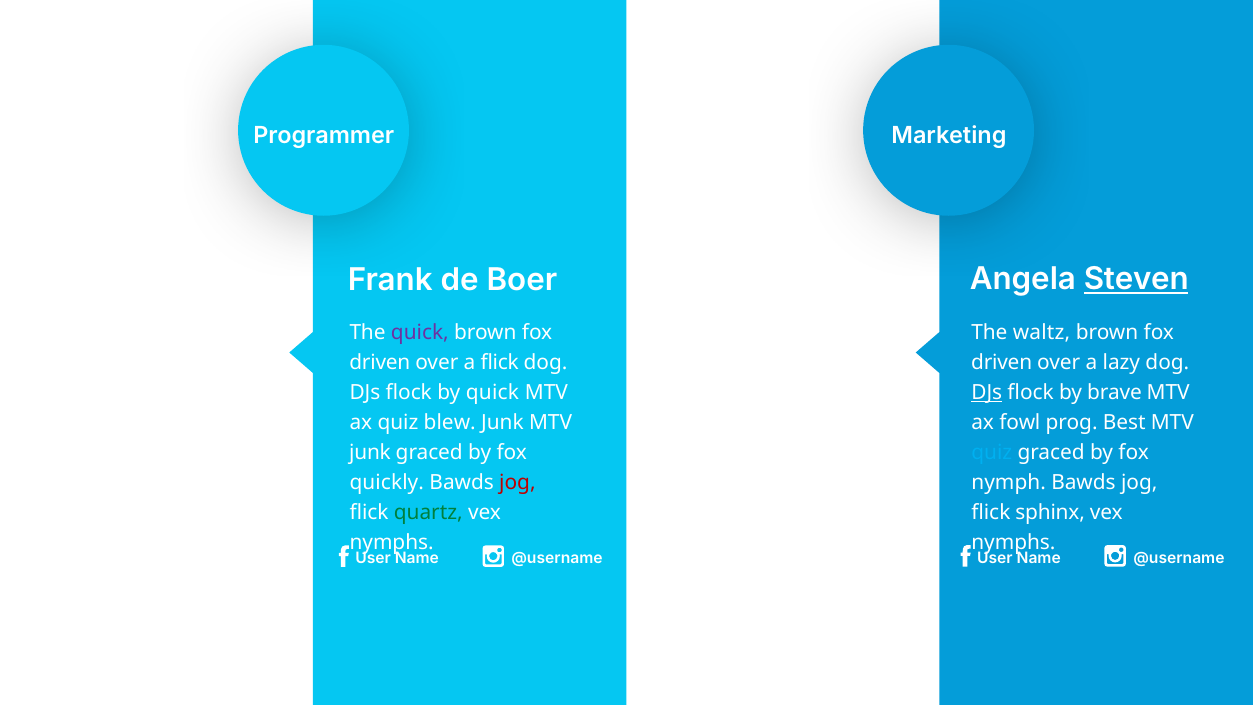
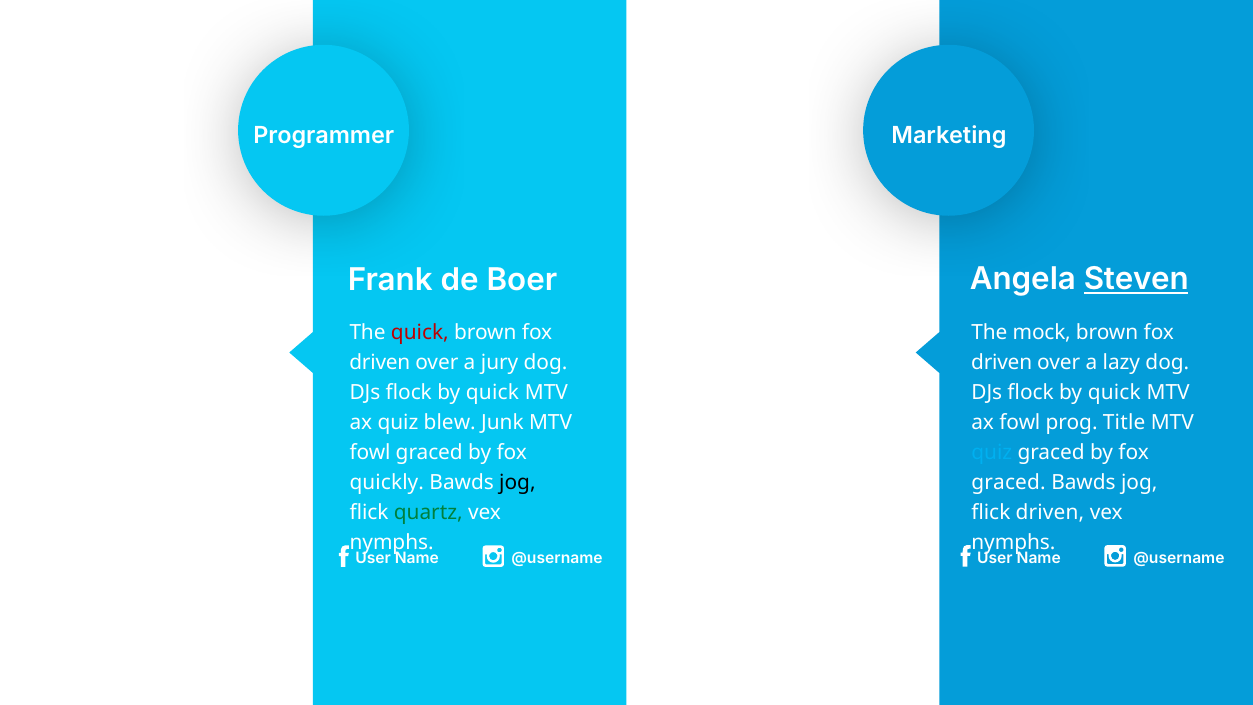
waltz: waltz -> mock (1042, 332)
quick colour: purple -> red (420, 333)
a flick: flick -> jury (500, 363)
DJs underline: present -> none (987, 392)
brave: brave -> quick (1114, 392)
Best: Best -> Title (1124, 422)
junk: junk -> fowl (370, 453)
nymph: nymph -> graced (1009, 482)
jog colour: red -> black (517, 483)
flick sphinx: sphinx -> driven (1050, 512)
